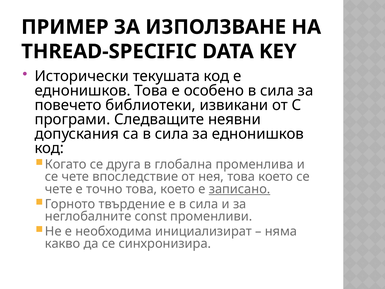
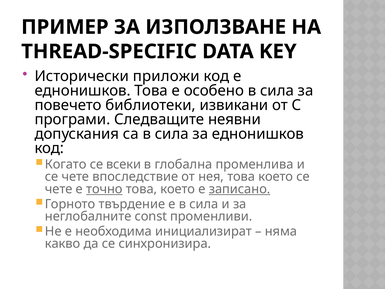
текушата: текушата -> приложи (166, 76)
друга: друга -> всеки (124, 164)
точно underline: none -> present (104, 189)
